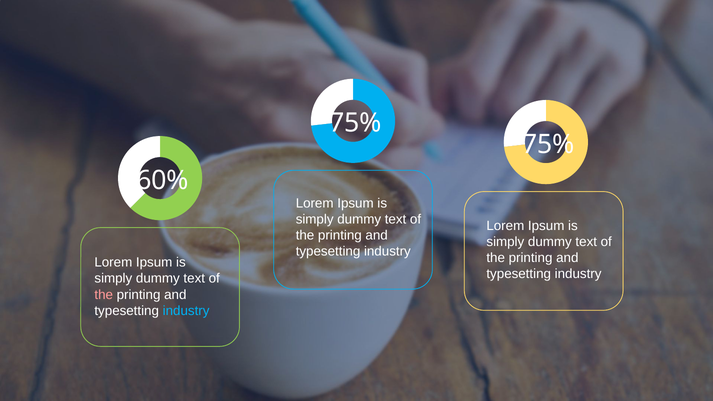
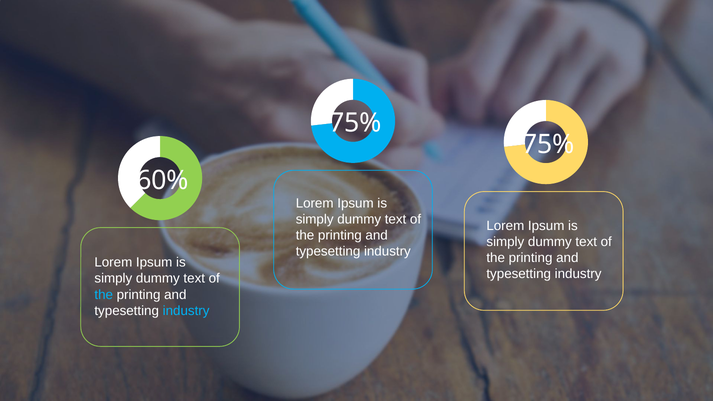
the colour: pink -> light blue (104, 295)
